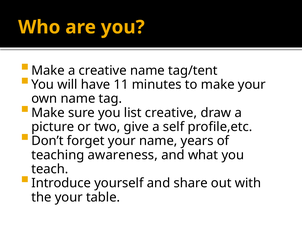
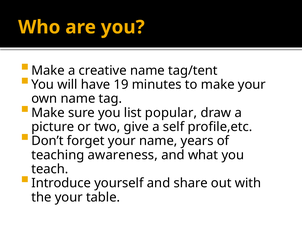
11: 11 -> 19 (121, 84)
list creative: creative -> popular (171, 113)
